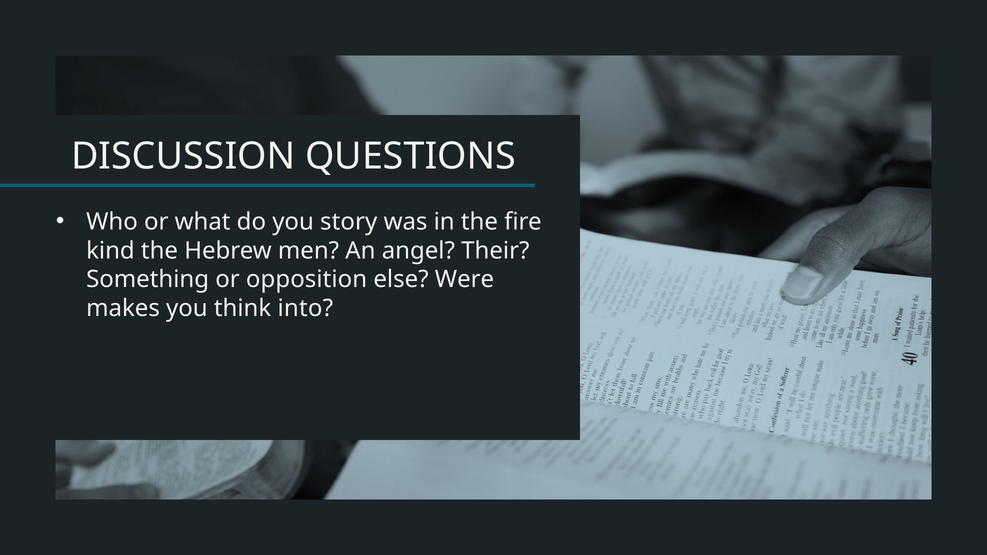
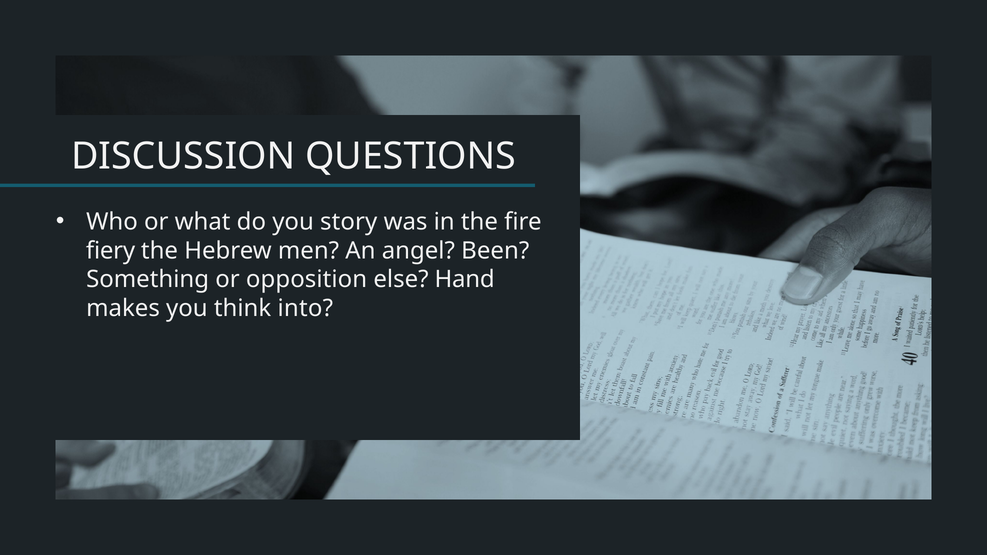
kind: kind -> fiery (111, 251)
Their: Their -> Been (495, 251)
Were: Were -> Hand (465, 279)
